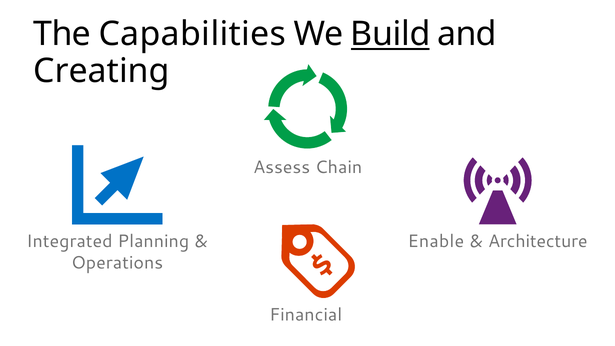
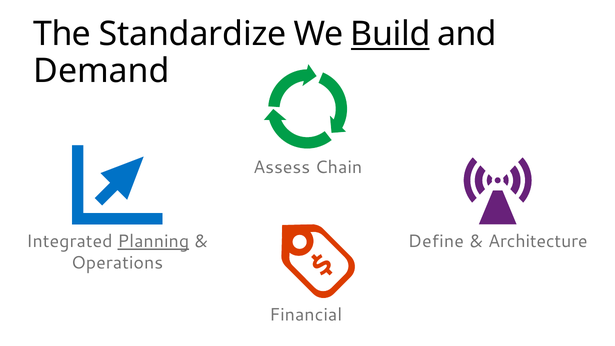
Capabilities: Capabilities -> Standardize (193, 34)
Creating: Creating -> Demand (101, 71)
Planning underline: none -> present (153, 241)
Enable: Enable -> Define (436, 241)
